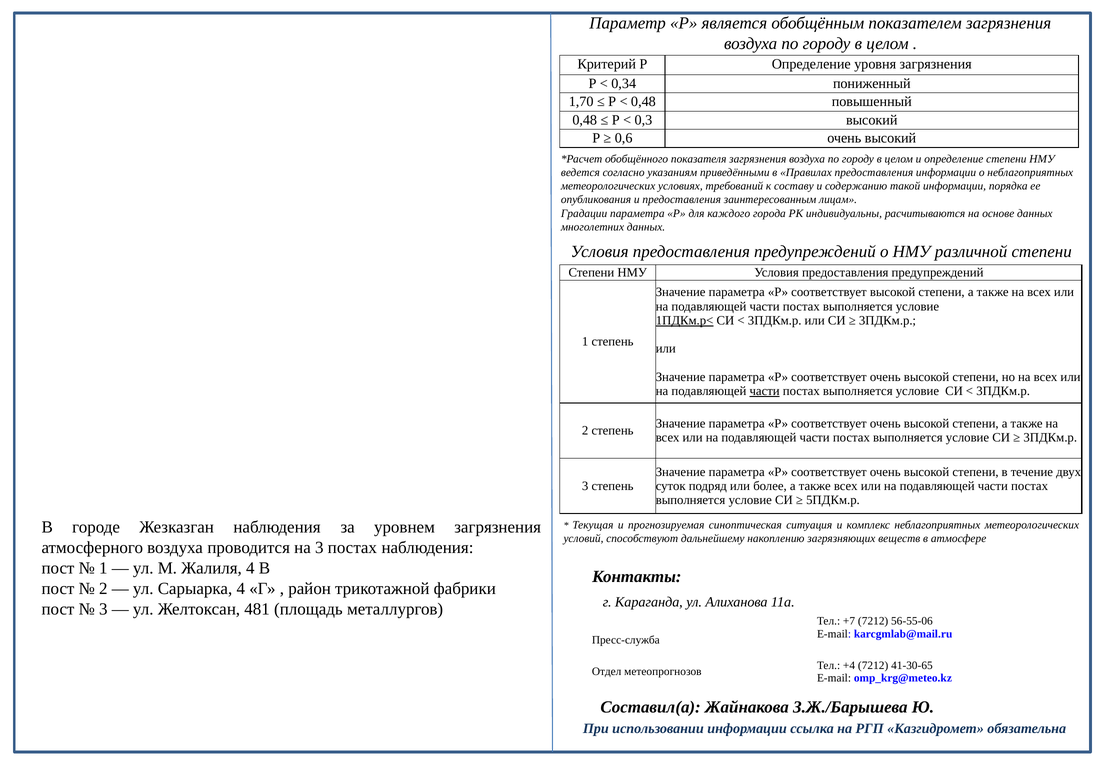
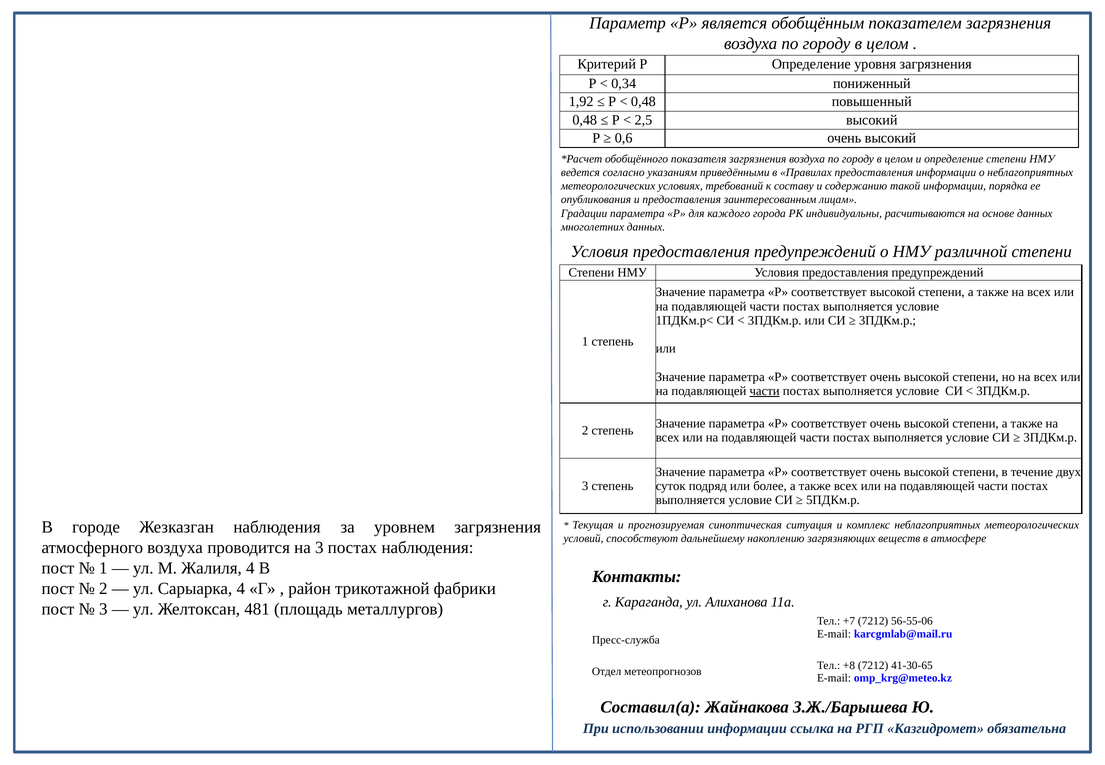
1,70: 1,70 -> 1,92 (581, 102)
0,3: 0,3 -> 2,5 (643, 120)
1ПДКм.р< underline: present -> none (685, 320)
+4: +4 -> +8 (849, 665)
